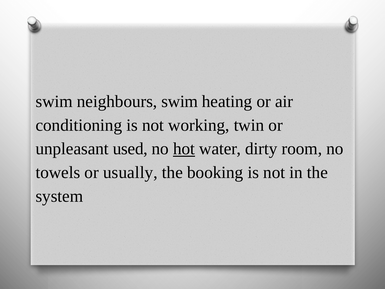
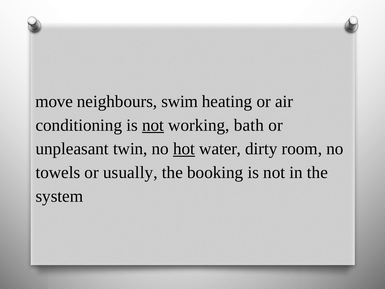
swim: swim -> move (54, 101)
not underline: none -> present (153, 125)
twin: twin -> bath (249, 125)
used: used -> twin (130, 149)
